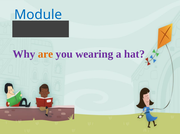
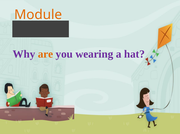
Module colour: blue -> orange (38, 15)
